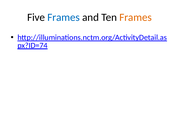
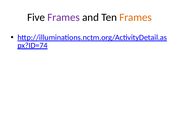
Frames colour: blue -> purple (64, 17)
